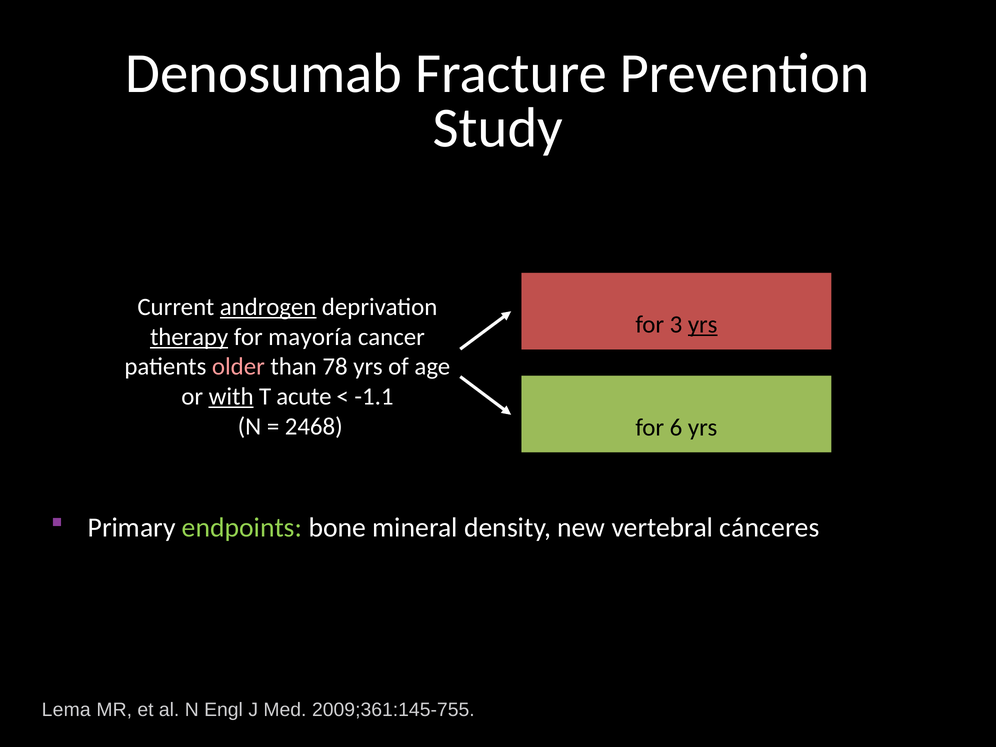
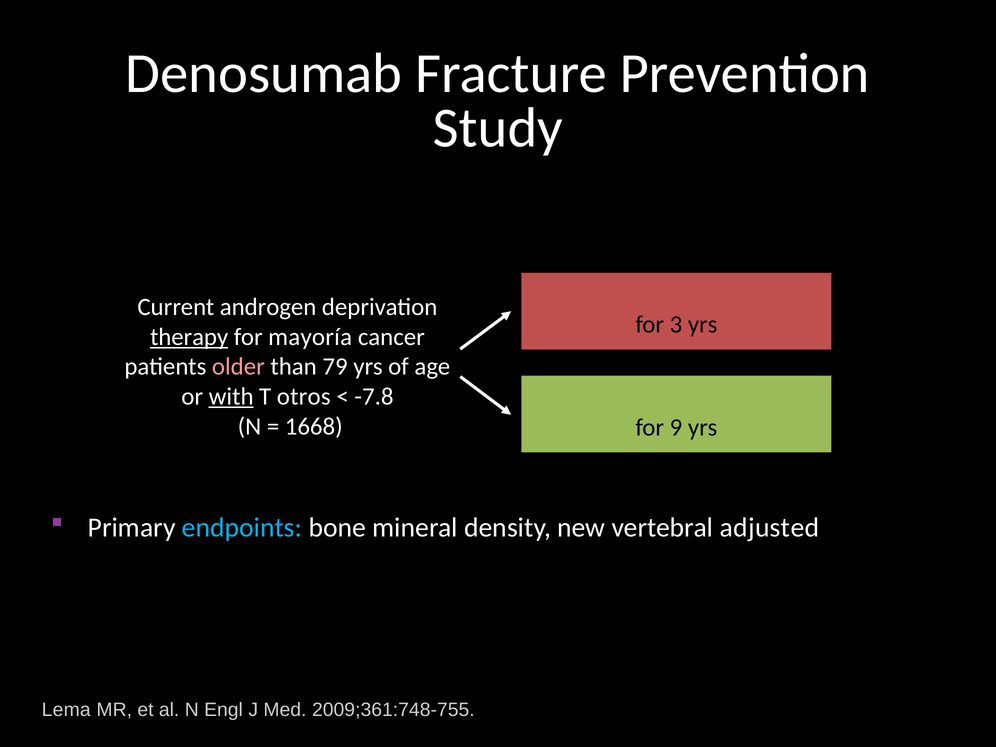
androgen underline: present -> none (268, 307)
yrs underline: present -> none (703, 324)
78: 78 -> 79 (335, 367)
acute: acute -> otros (304, 397)
-1.1: -1.1 -> -7.8 (374, 397)
2468: 2468 -> 1668 (314, 427)
6: 6 -> 9 (676, 427)
endpoints colour: light green -> light blue (242, 527)
cánceres: cánceres -> adjusted (769, 527)
2009;361:145-755: 2009;361:145-755 -> 2009;361:748-755 (393, 710)
